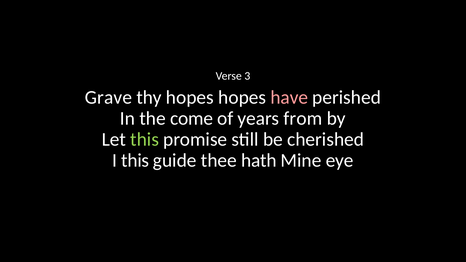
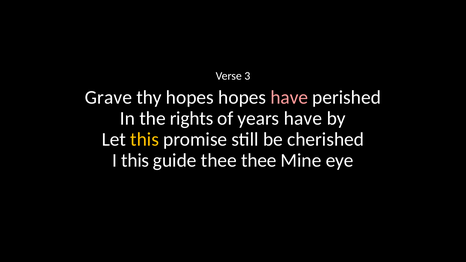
come: come -> rights (192, 119)
years from: from -> have (303, 119)
this colour: light green -> yellow (145, 140)
thee hath: hath -> thee (259, 160)
